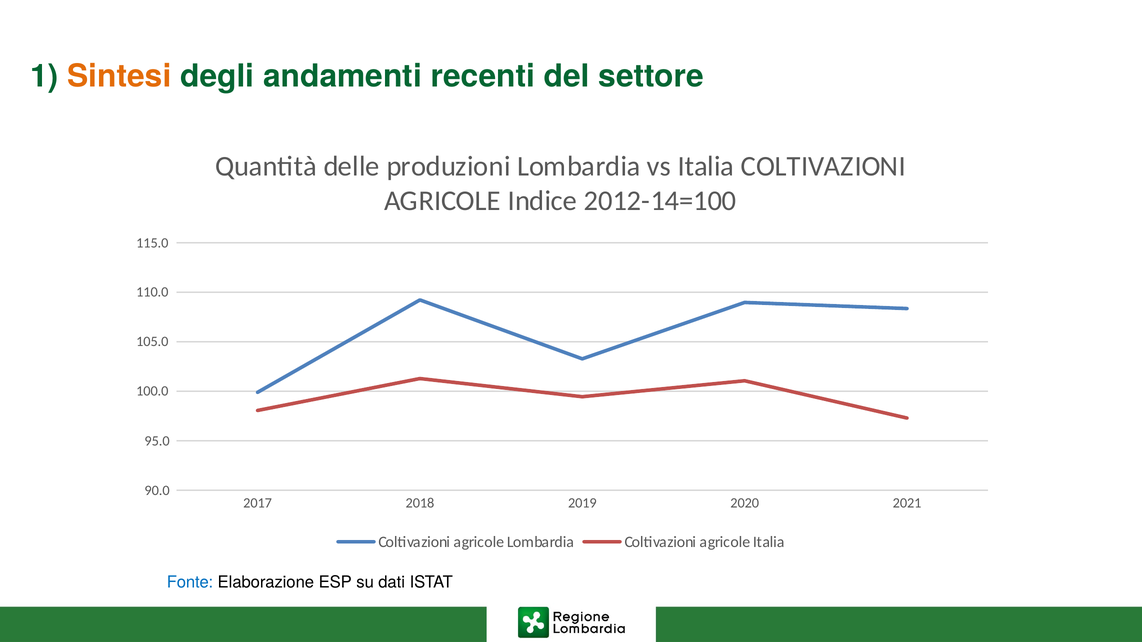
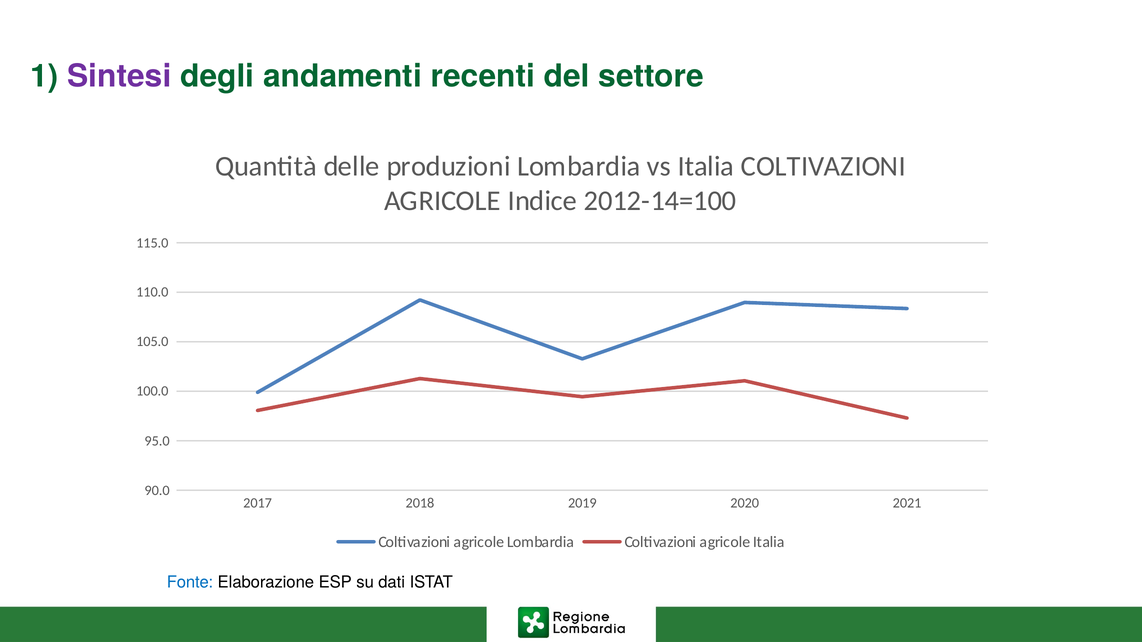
Sintesi colour: orange -> purple (119, 76)
